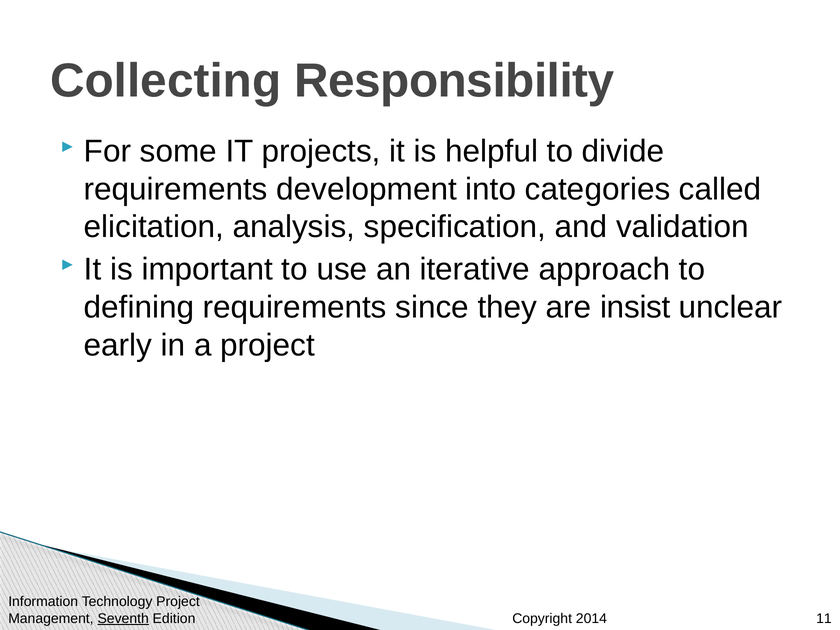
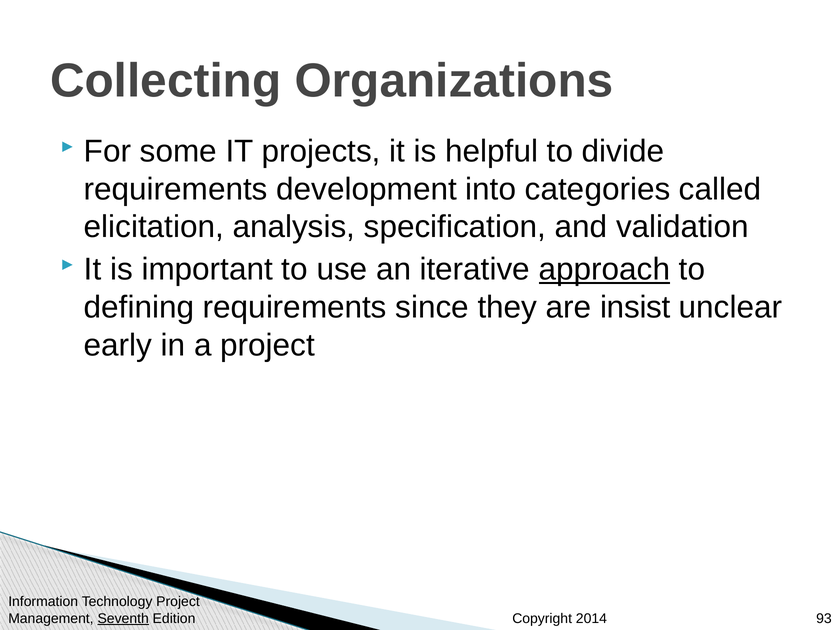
Responsibility: Responsibility -> Organizations (454, 81)
approach underline: none -> present (604, 269)
11: 11 -> 93 (824, 618)
